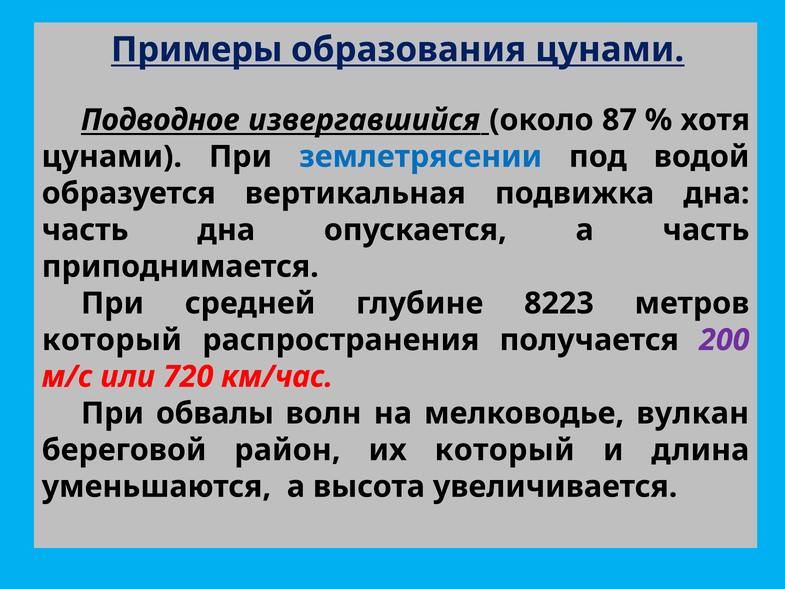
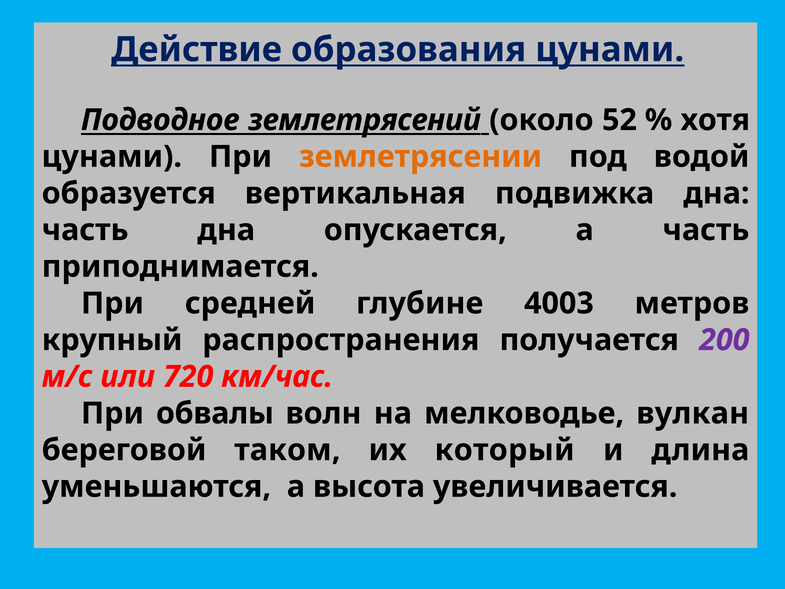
Примеры: Примеры -> Действие (197, 50)
извергавшийся: извергавшийся -> землетрясений (364, 120)
87: 87 -> 52 (619, 120)
землетрясении colour: blue -> orange (421, 157)
8223: 8223 -> 4003 (559, 303)
который: который -> крупный (112, 340)
район: район -> таком (287, 450)
